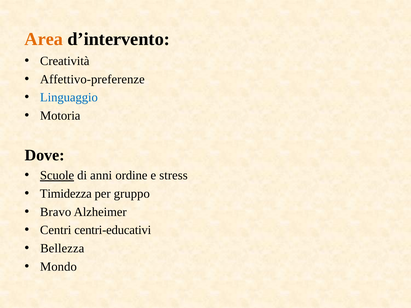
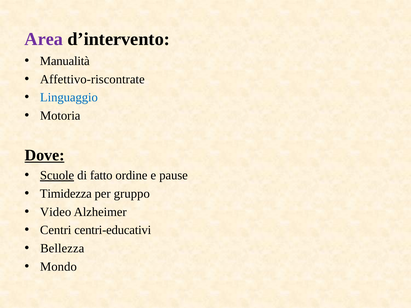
Area colour: orange -> purple (44, 39)
Creatività: Creatività -> Manualità (65, 61)
Affettivo-preferenze: Affettivo-preferenze -> Affettivo-riscontrate (92, 79)
Dove underline: none -> present (45, 155)
anni: anni -> fatto (101, 176)
stress: stress -> pause (174, 176)
Bravo: Bravo -> Video (56, 212)
